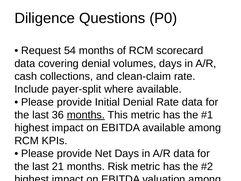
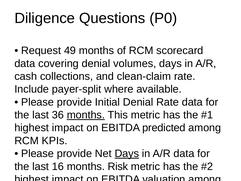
54: 54 -> 49 (70, 51)
EBITDA available: available -> predicted (164, 128)
Days underline: none -> present (127, 153)
21: 21 -> 16 (58, 166)
